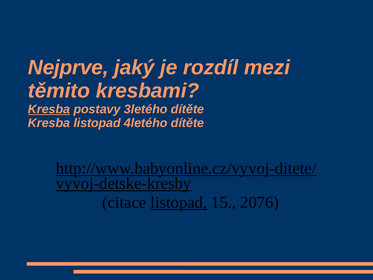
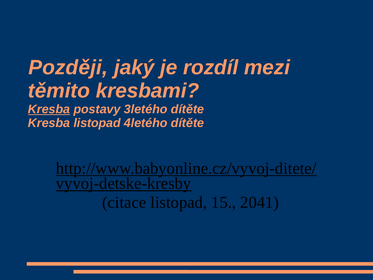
Nejprve: Nejprve -> Později (68, 68)
listopad underline: present -> none (179, 202)
2076: 2076 -> 2041 (260, 202)
